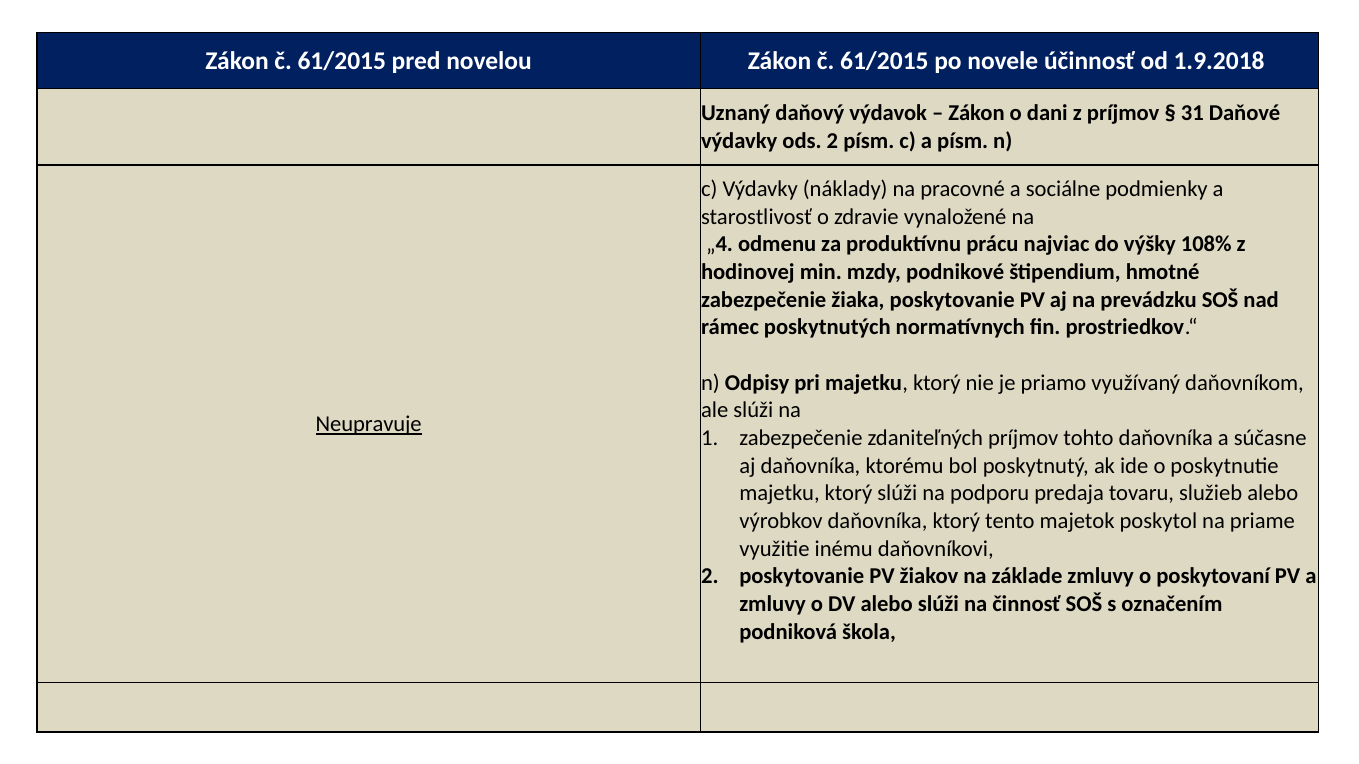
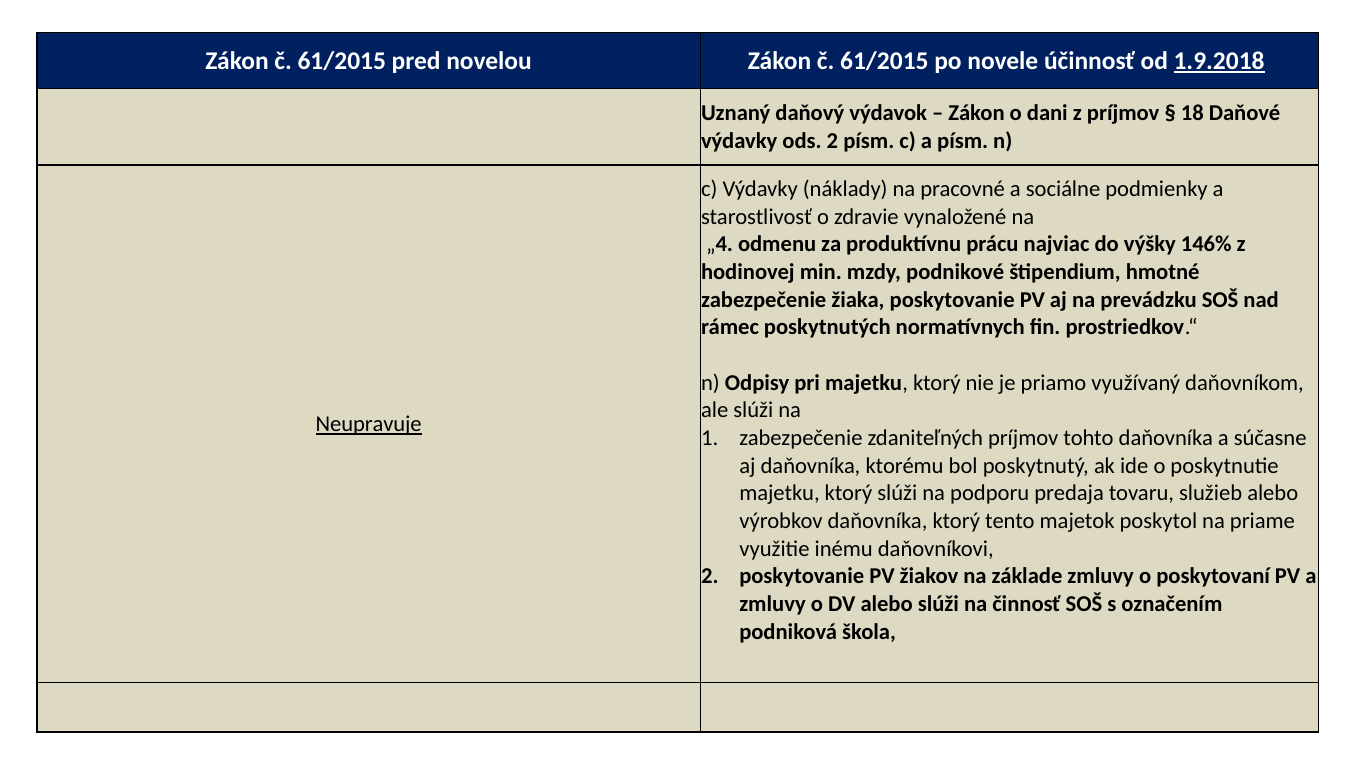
1.9.2018 underline: none -> present (1219, 61)
31: 31 -> 18 (1192, 113)
108%: 108% -> 146% (1206, 244)
